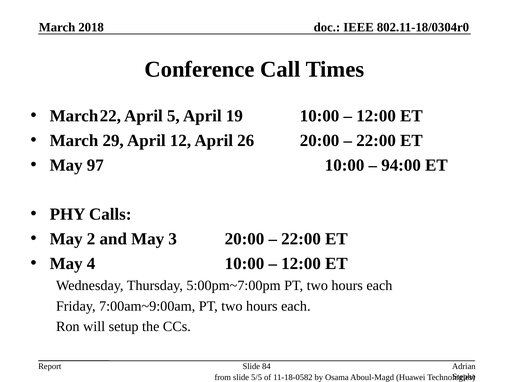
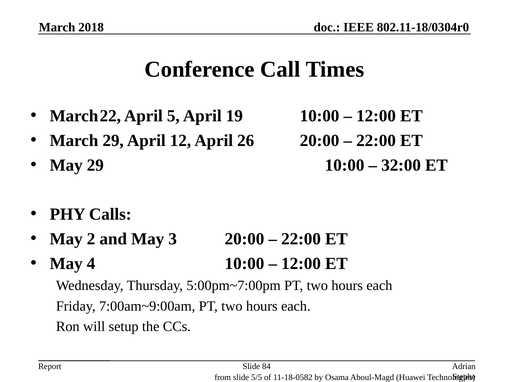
May 97: 97 -> 29 (95, 165)
94:00: 94:00 -> 32:00 (401, 165)
